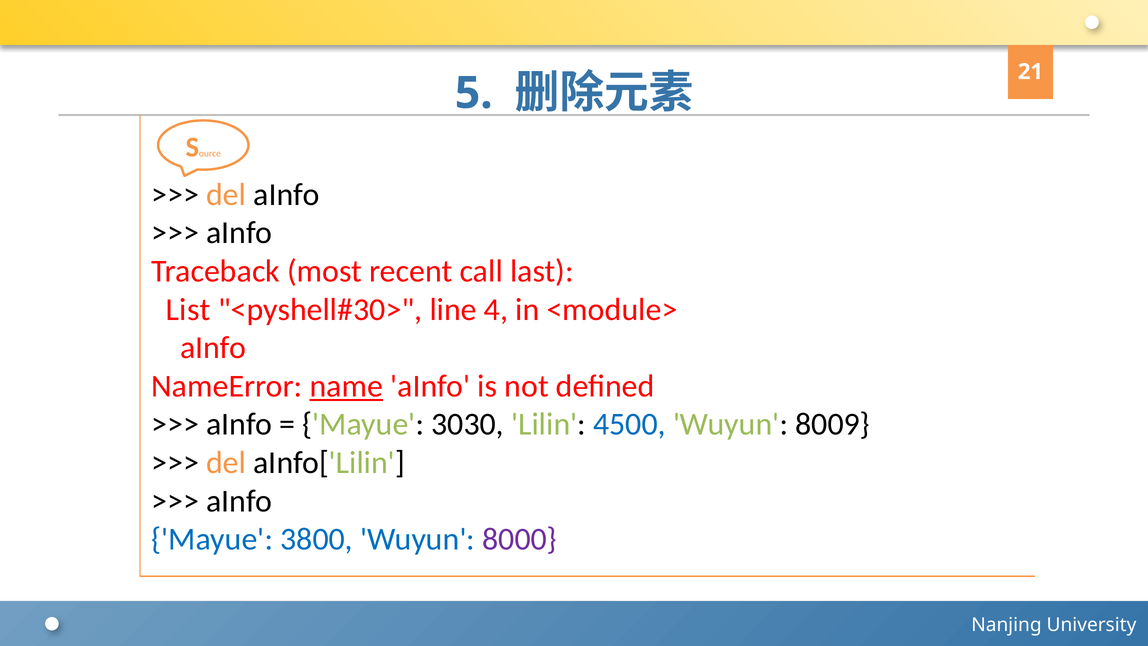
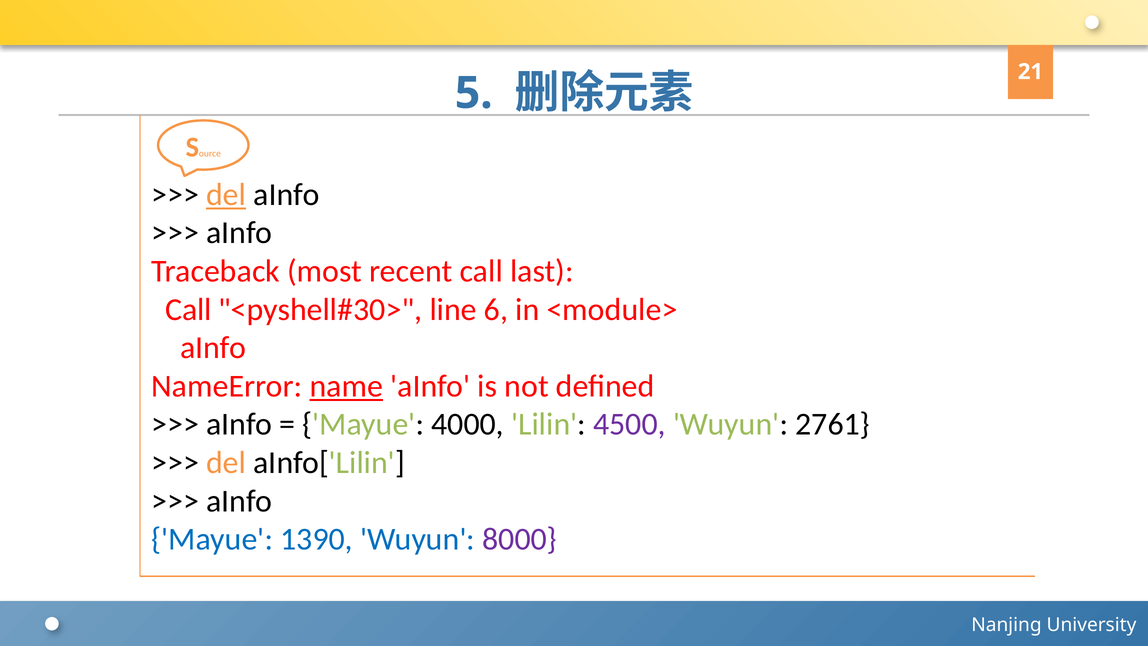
del underline: none -> present (226, 195)
List: List -> Call (188, 309)
4: 4 -> 6 (496, 309)
3030: 3030 -> 4000 (468, 424)
4500 colour: blue -> purple (629, 424)
8009: 8009 -> 2761 (833, 424)
3800: 3800 -> 1390 (317, 539)
